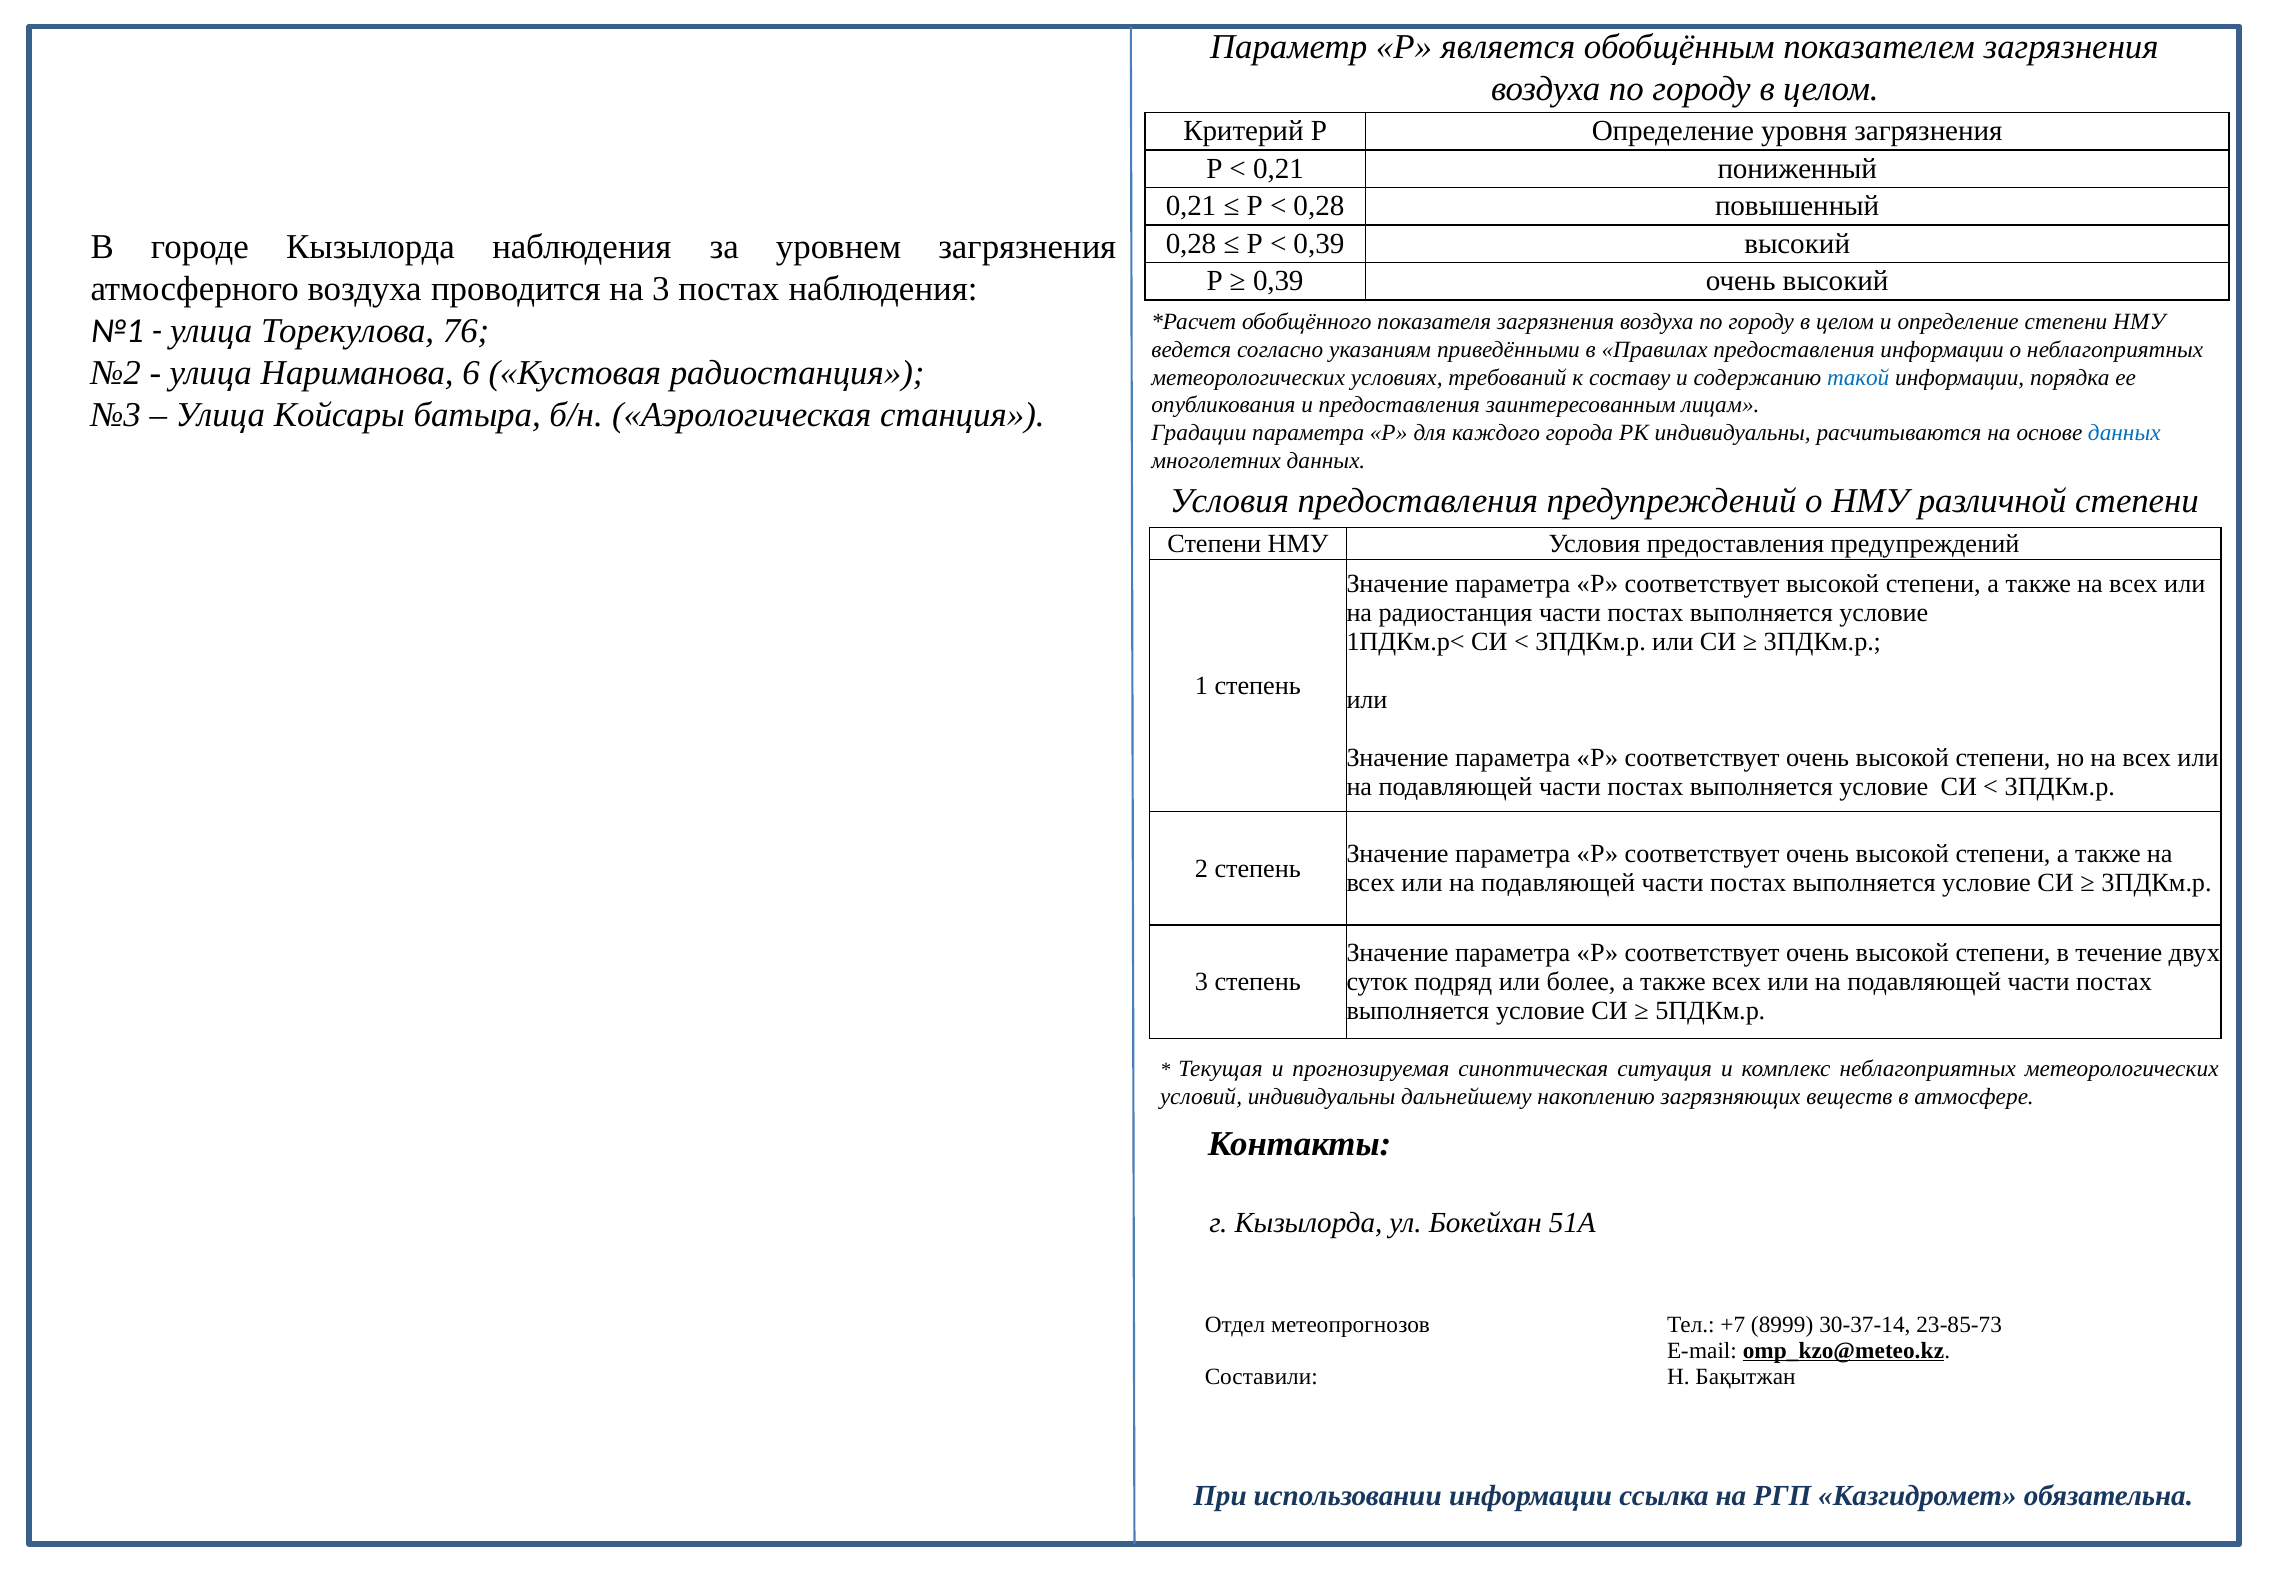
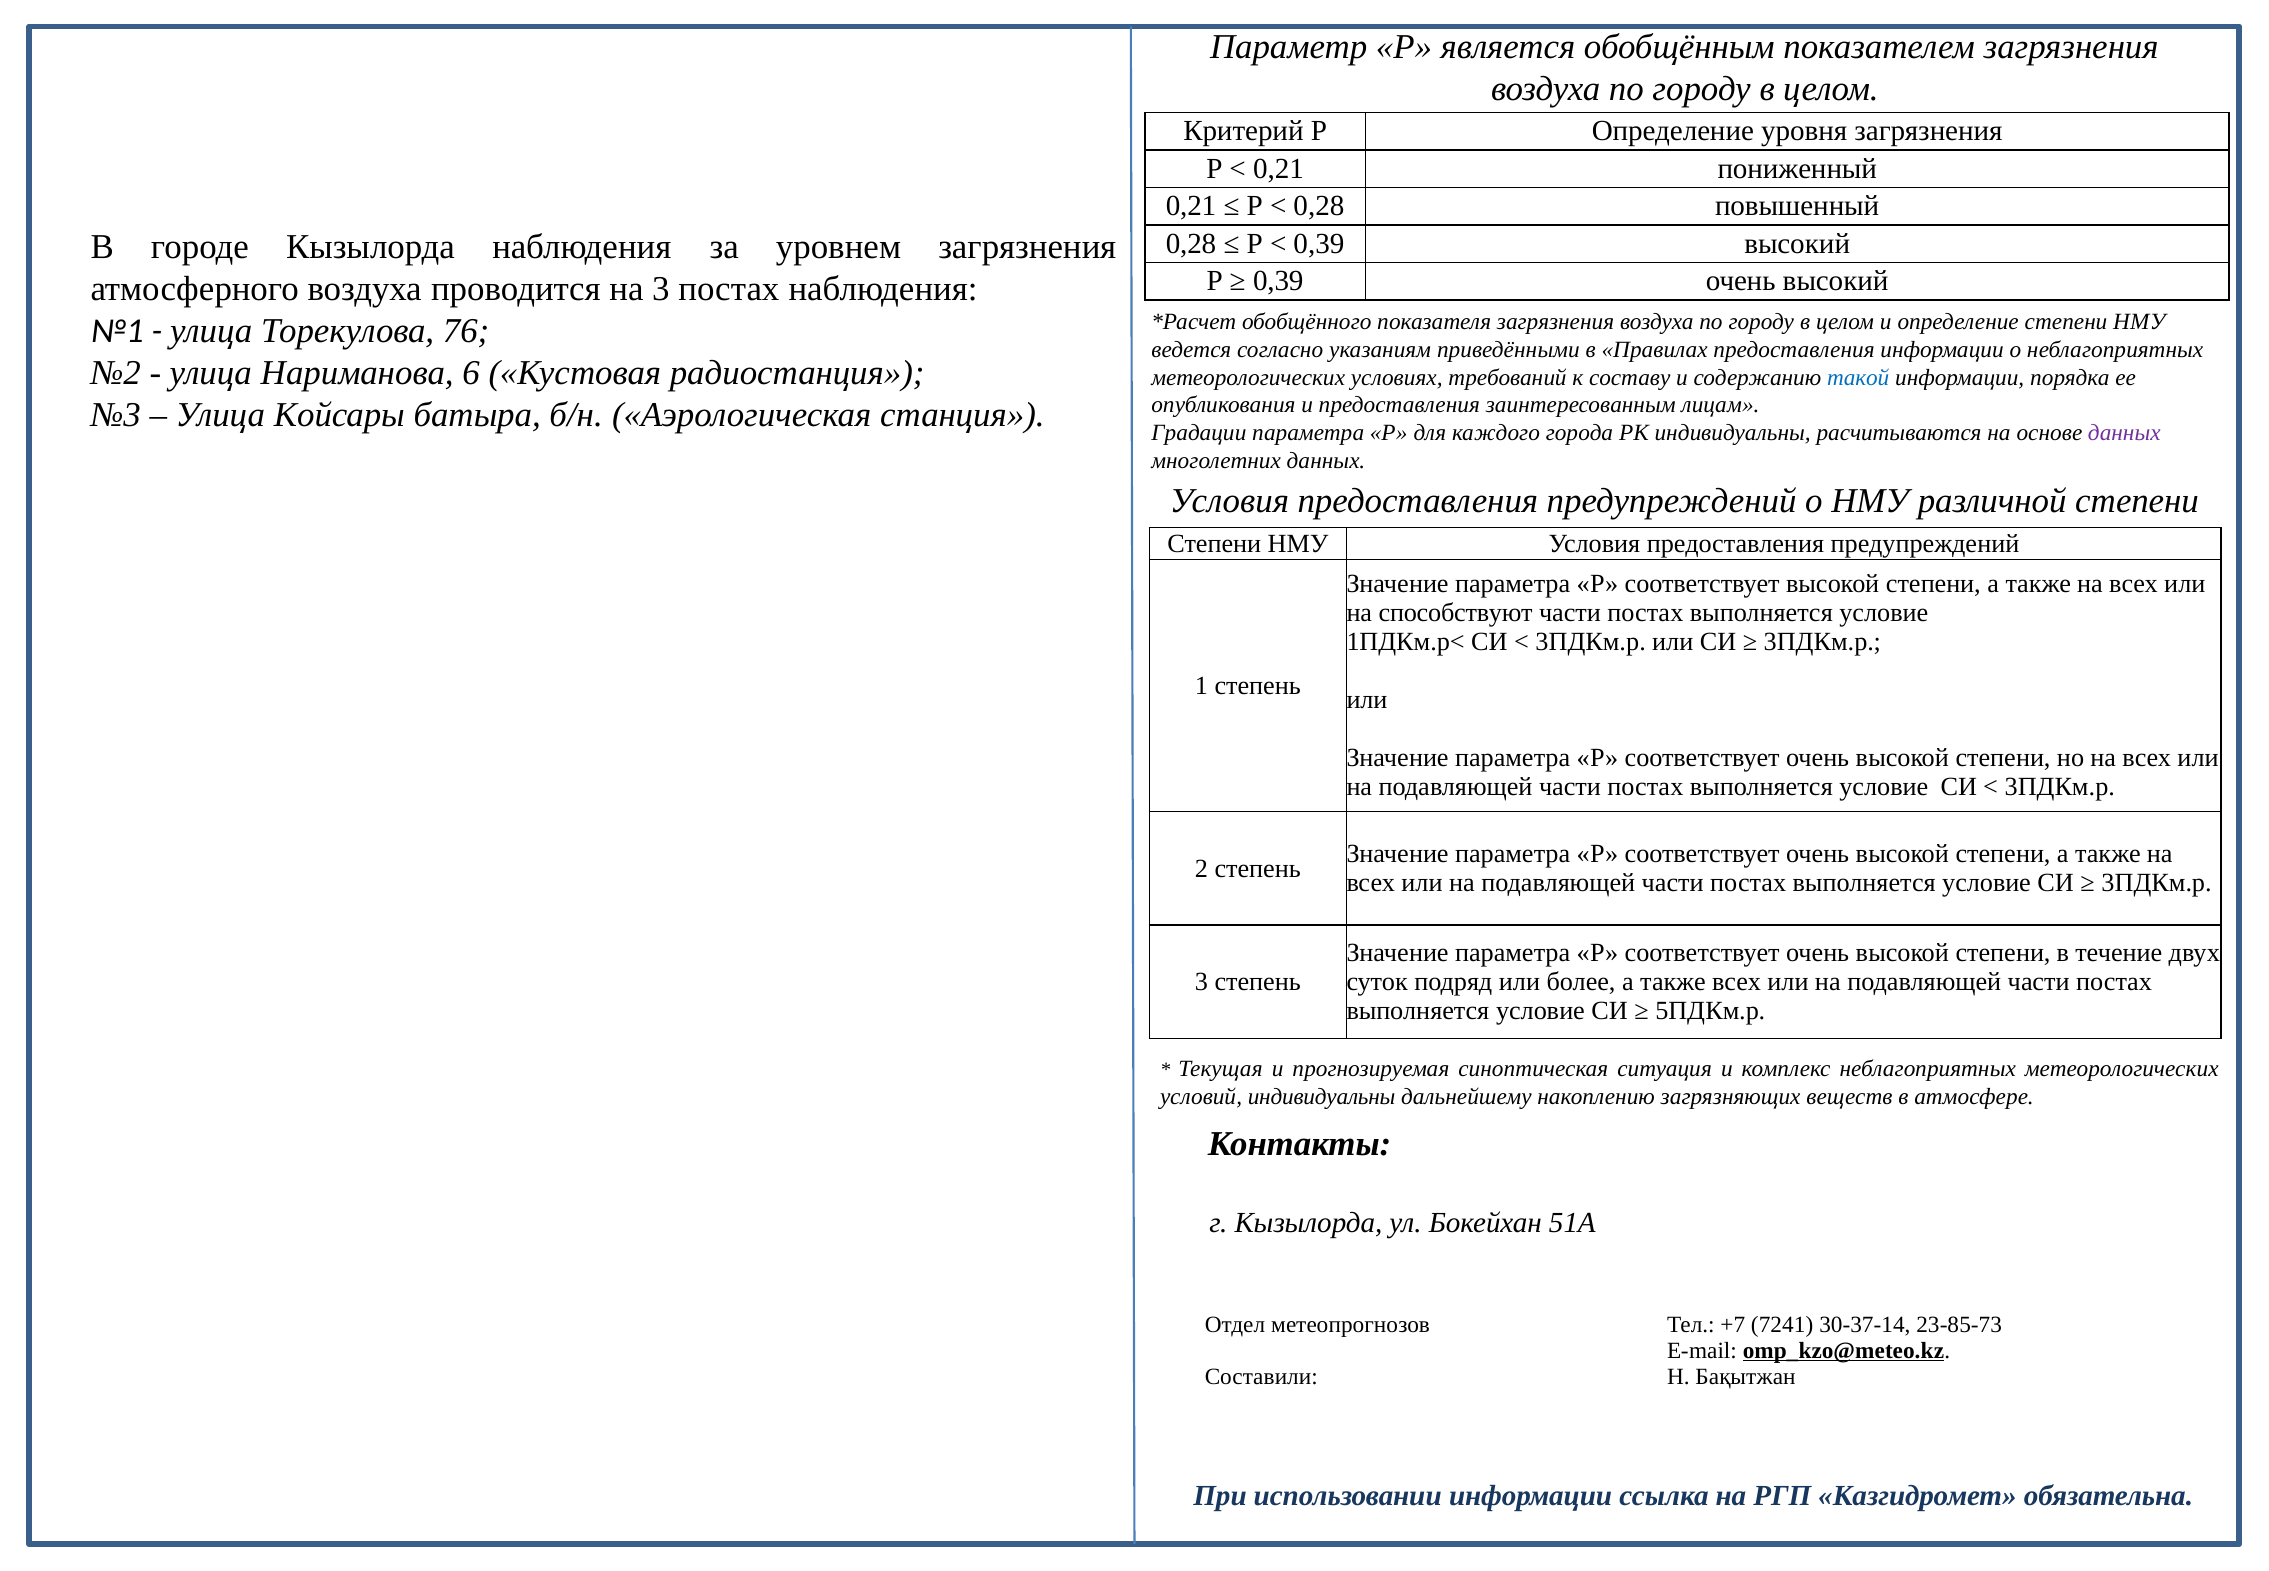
данных colour: blue -> purple (2124, 433)
на радиостанция: радиостанция -> способствуют (1456, 613)
8999: 8999 -> 7241 (1782, 1325)
